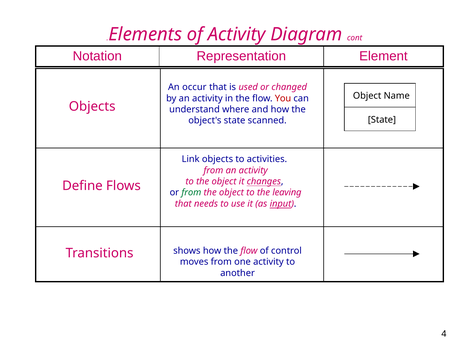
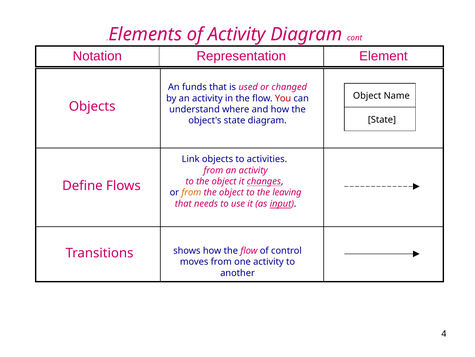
occur: occur -> funds (194, 87)
state scanned: scanned -> diagram (267, 120)
from colour: green -> orange (191, 192)
